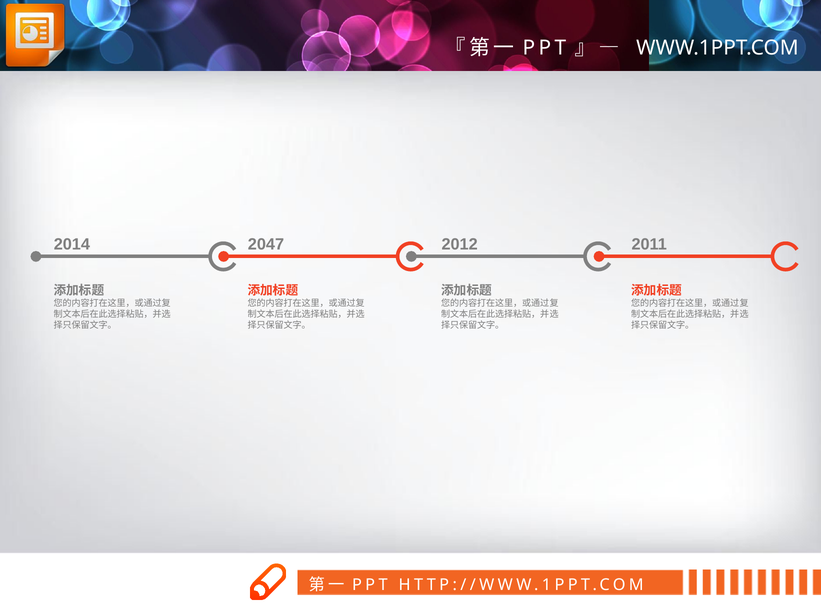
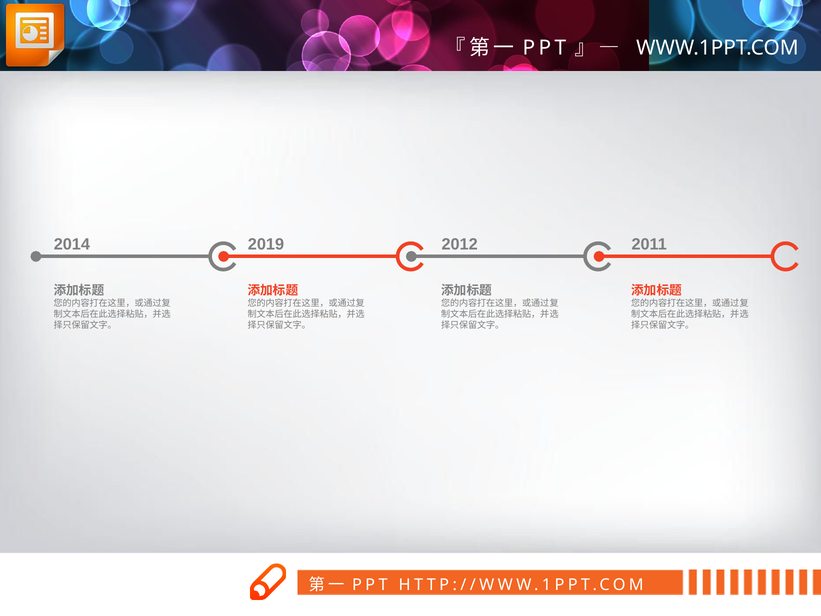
2047: 2047 -> 2019 (266, 244)
